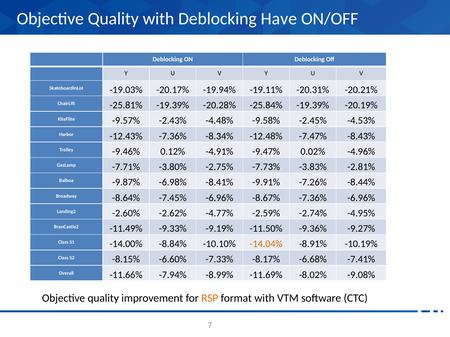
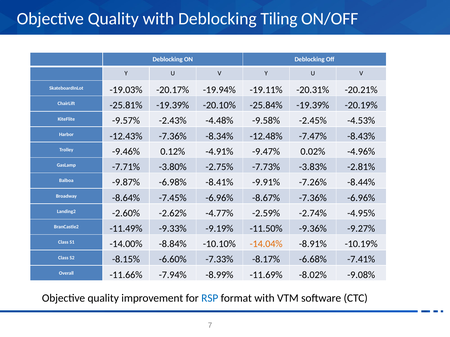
Have: Have -> Tiling (279, 19)
-20.28%: -20.28% -> -20.10% (219, 105)
RSP colour: orange -> blue (210, 298)
